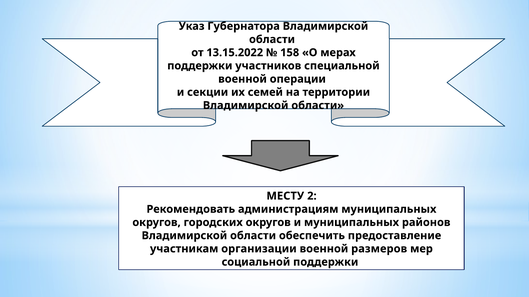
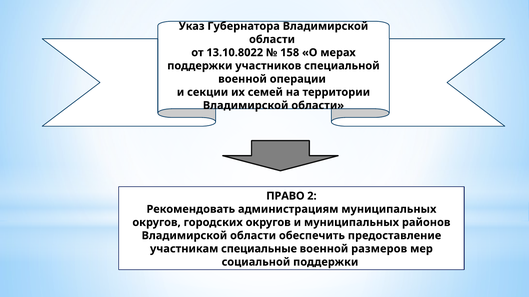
13.15.2022: 13.15.2022 -> 13.10.8022 (235, 53)
МЕСТУ: МЕСТУ -> ПРАВО (285, 196)
организации: организации -> специальные (259, 249)
